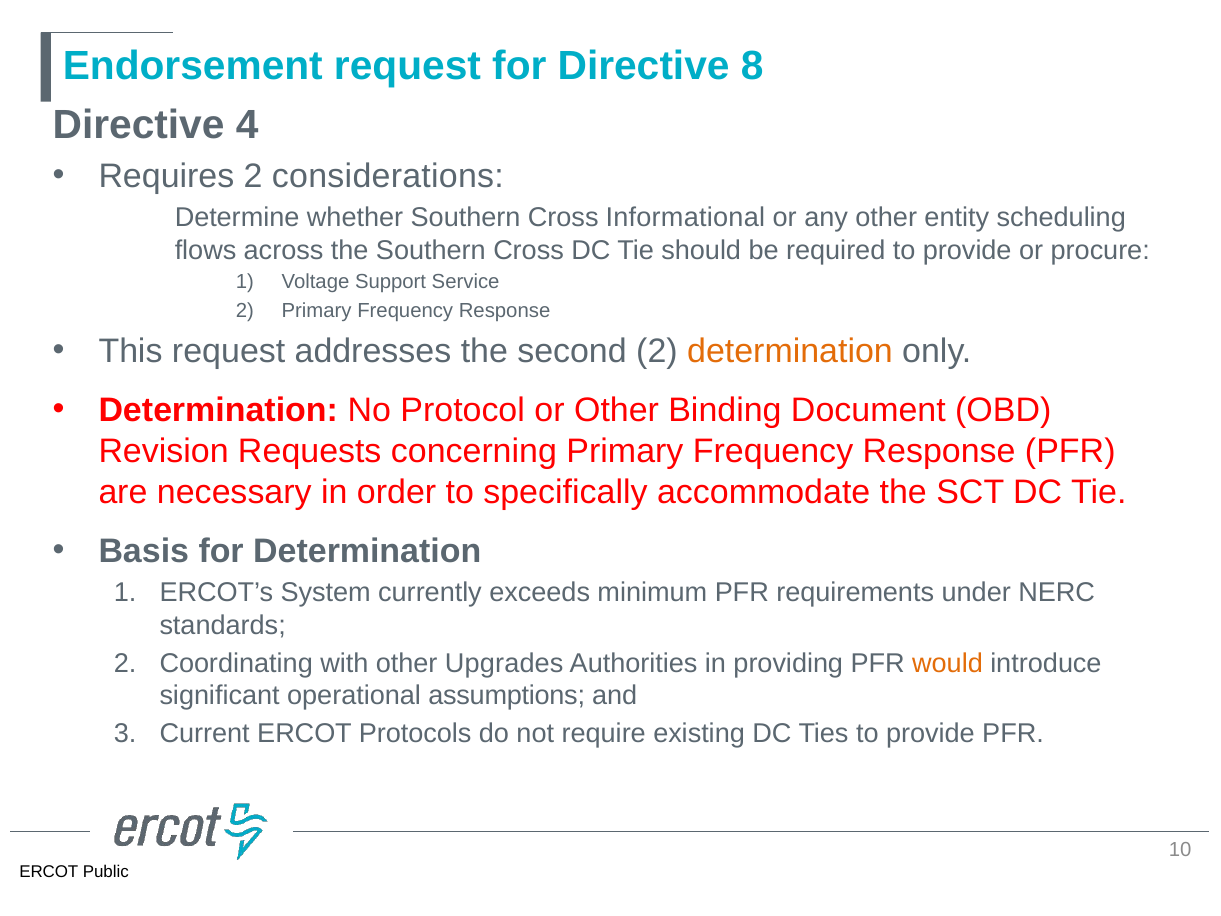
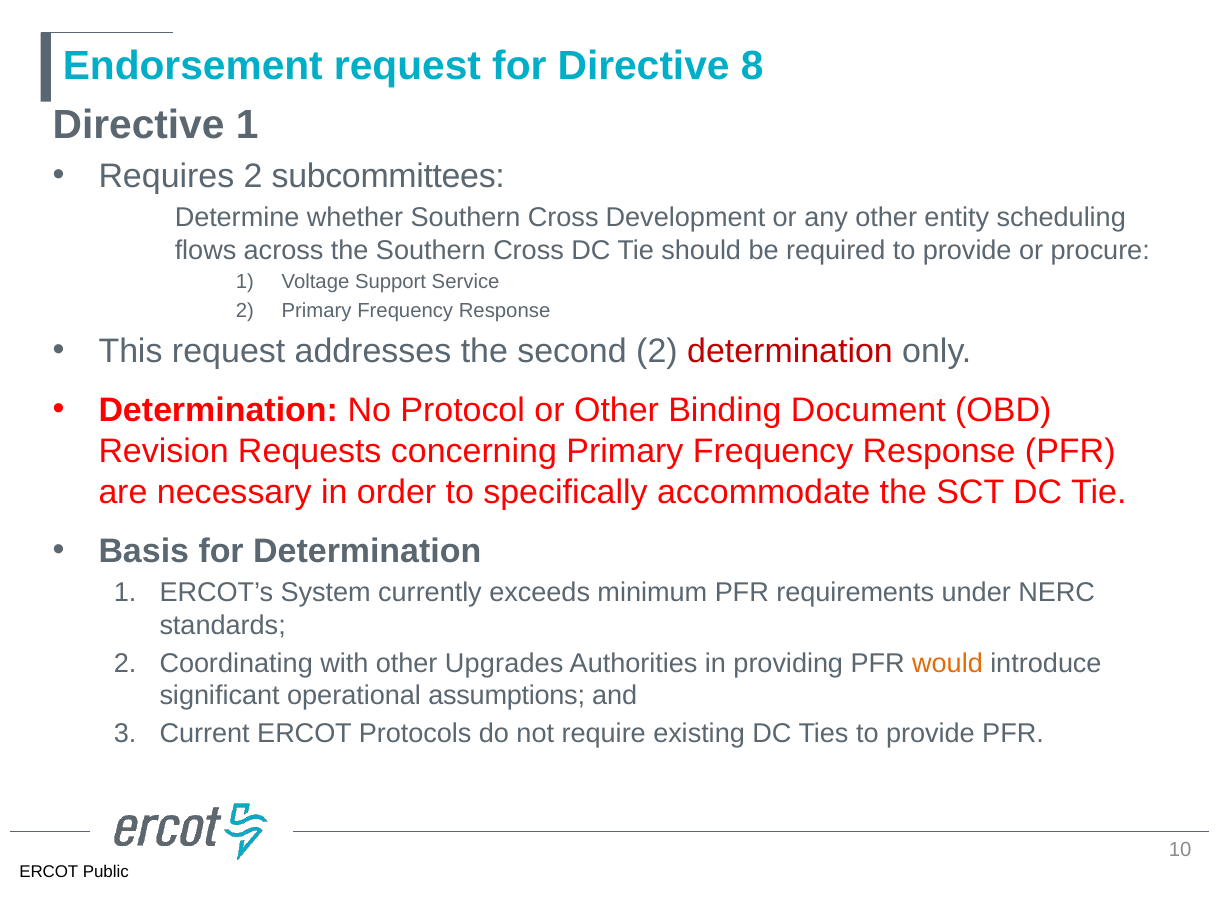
Directive 4: 4 -> 1 (247, 125)
considerations: considerations -> subcommittees (388, 176)
Informational: Informational -> Development (685, 218)
determination colour: orange -> red (790, 351)
